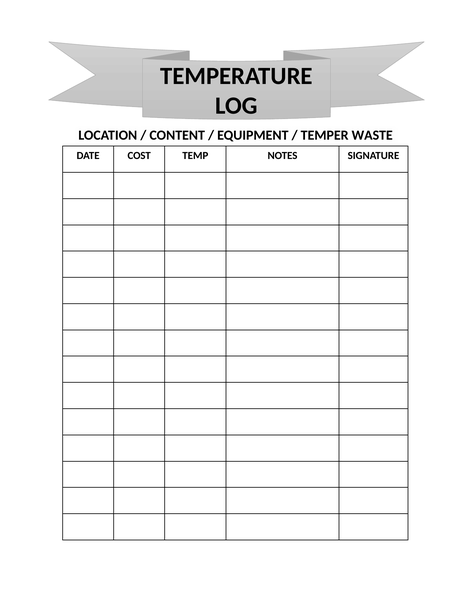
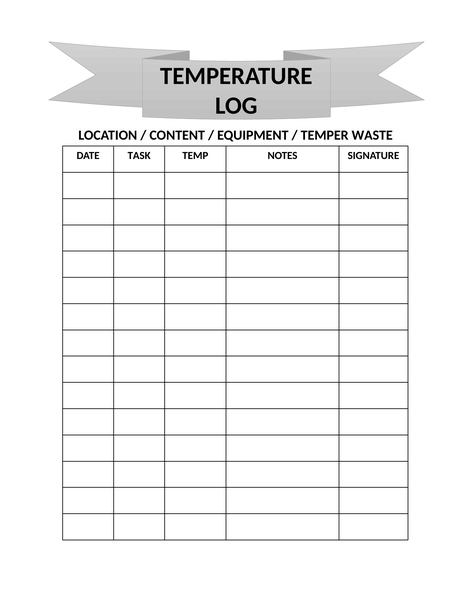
COST: COST -> TASK (139, 156)
